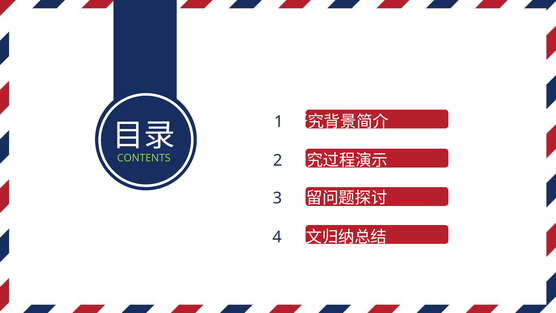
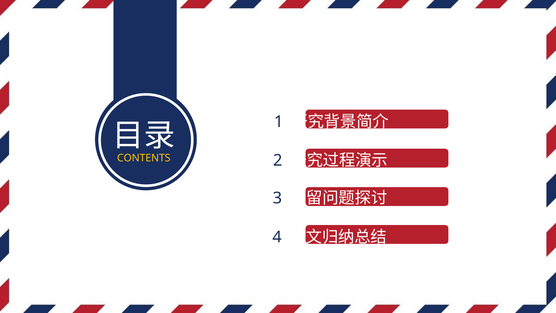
CONTENTS colour: light green -> yellow (144, 158)
